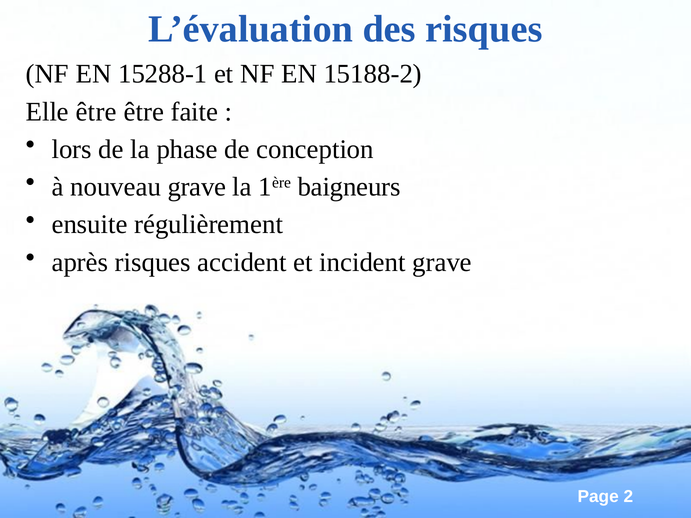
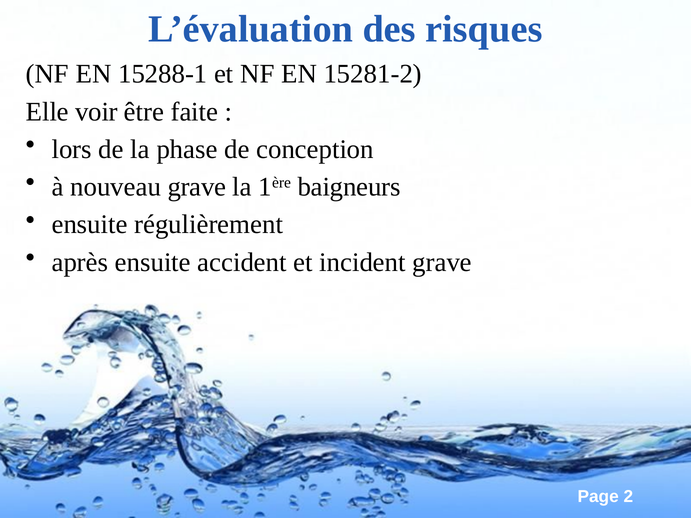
15188-2: 15188-2 -> 15281-2 (373, 74)
Elle être: être -> voir (97, 112)
après risques: risques -> ensuite (153, 262)
